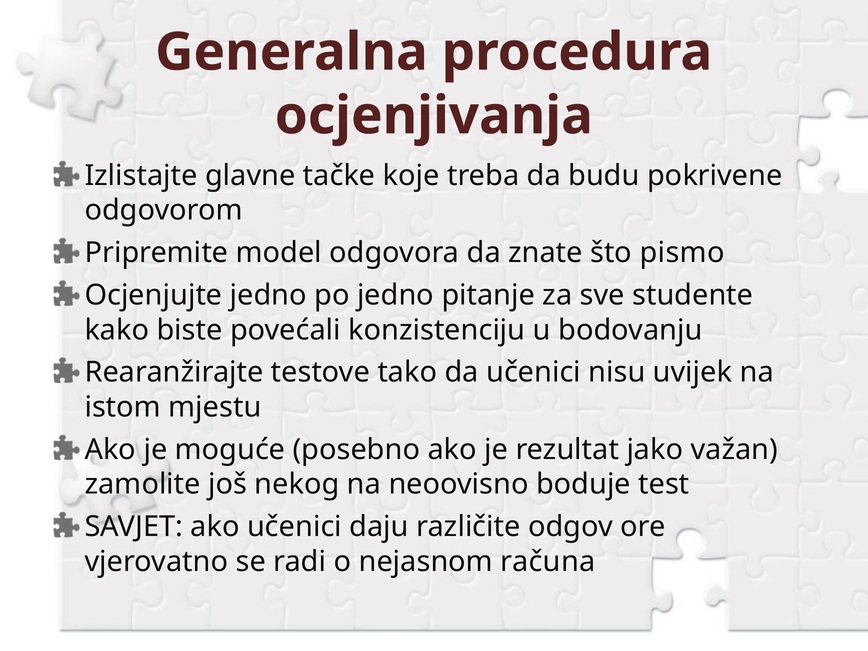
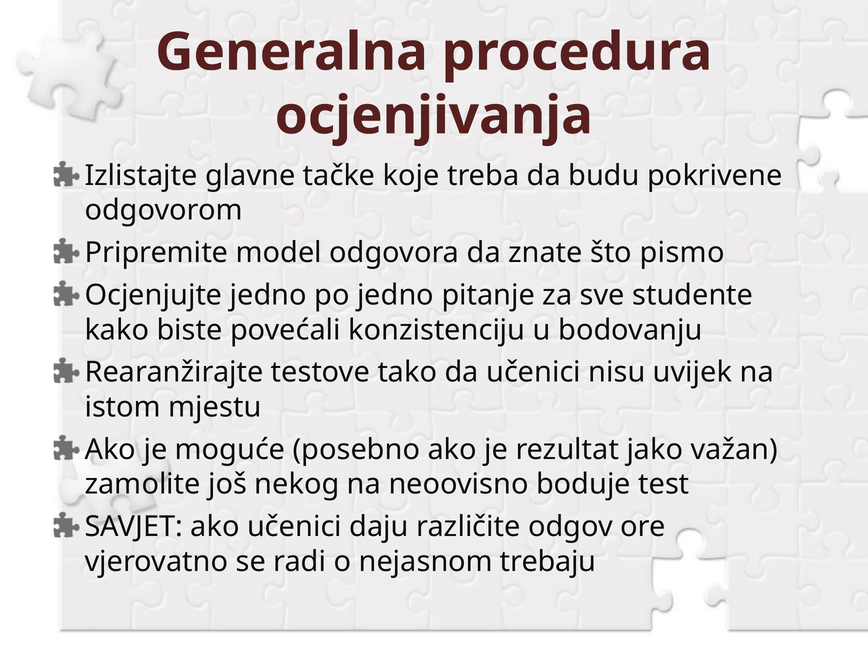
računa: računa -> trebaju (548, 561)
